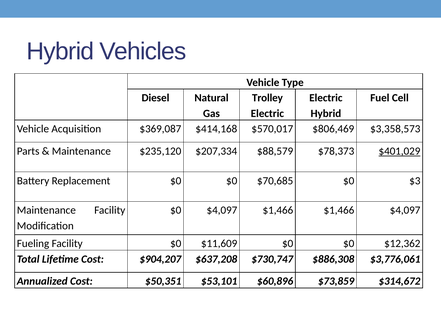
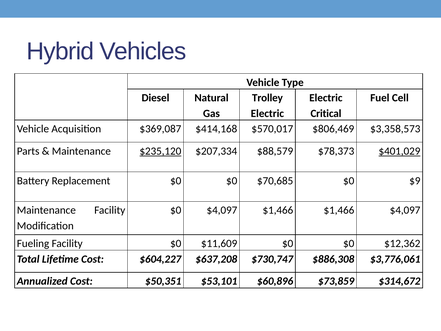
Hybrid: Hybrid -> Critical (326, 113)
$235,120 underline: none -> present (160, 151)
$3: $3 -> $9 (415, 181)
$904,207: $904,207 -> $604,227 (160, 259)
